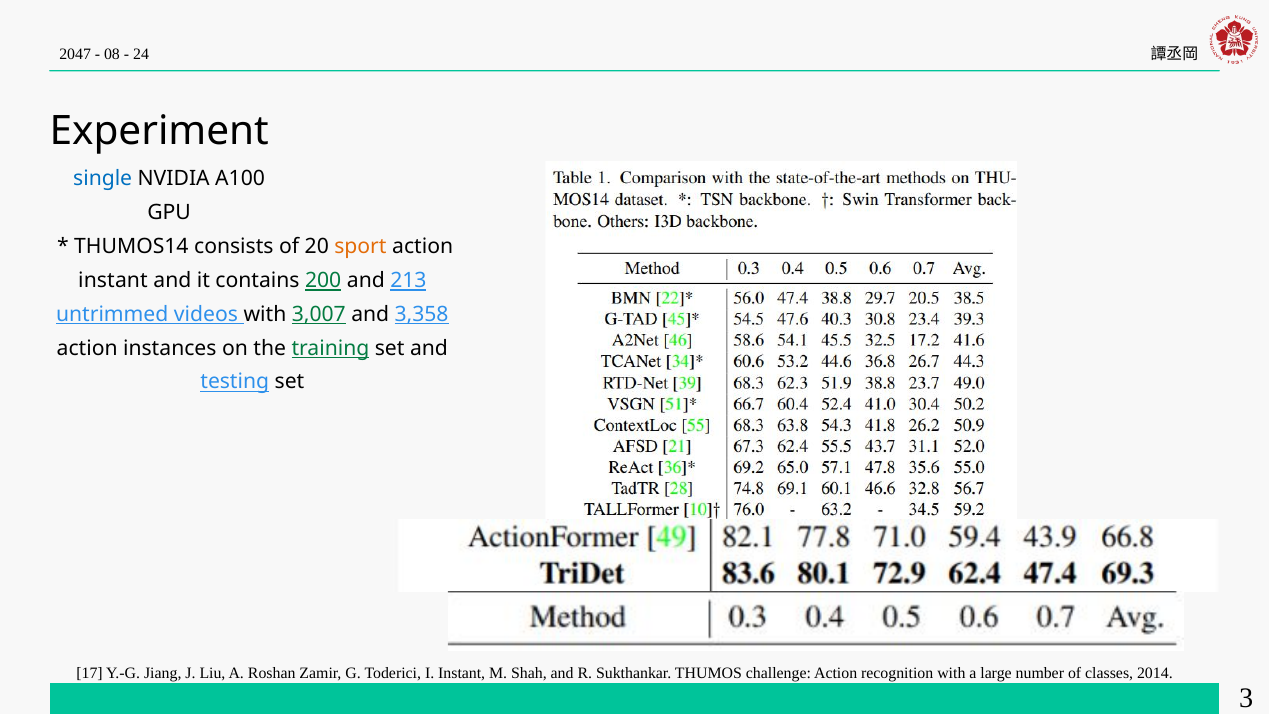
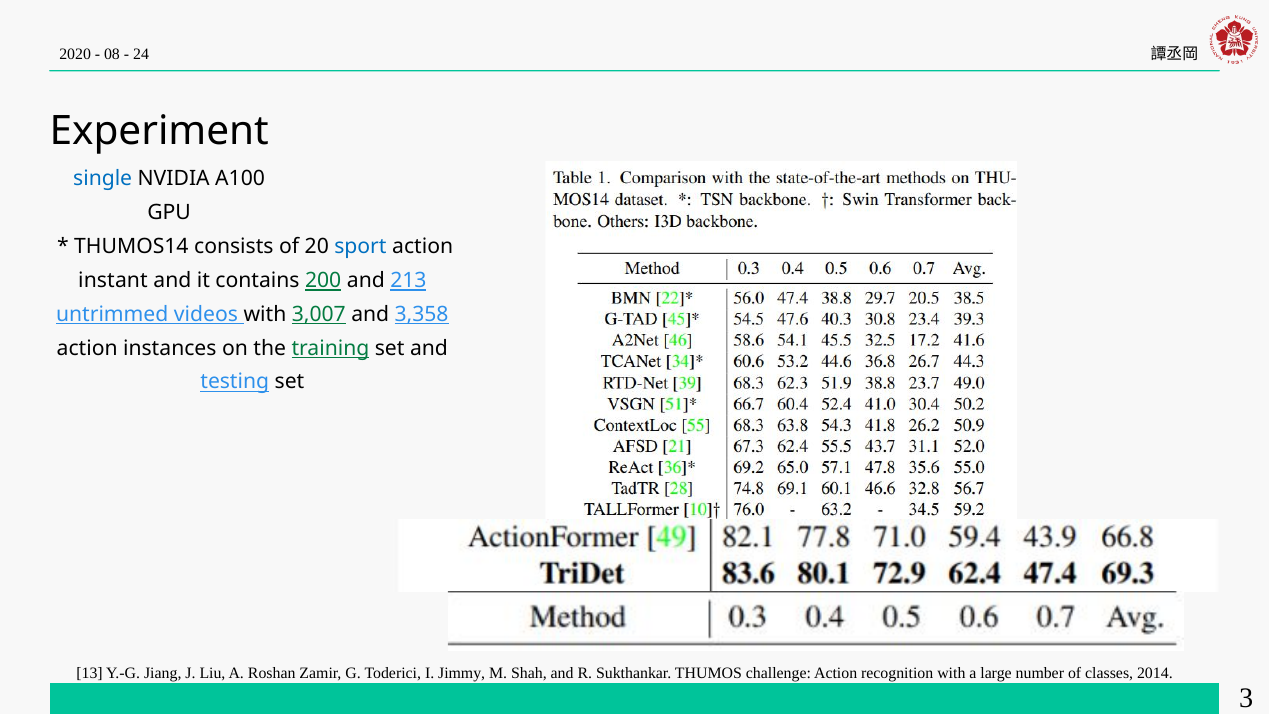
2047: 2047 -> 2020 (75, 54)
sport colour: orange -> blue (360, 246)
17: 17 -> 13 (90, 673)
I Instant: Instant -> Jimmy (462, 673)
